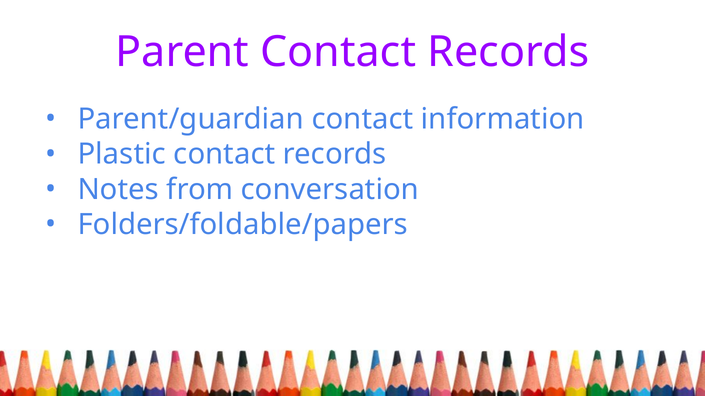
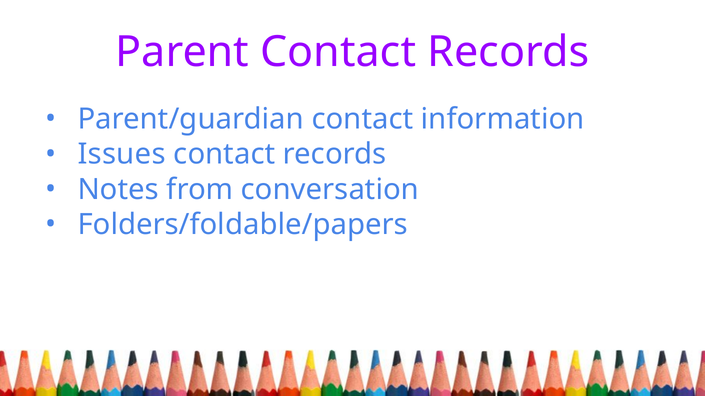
Plastic: Plastic -> Issues (122, 155)
